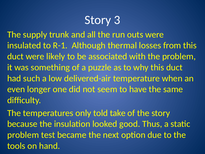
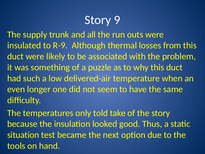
3: 3 -> 9 (117, 20)
R-1: R-1 -> R-9 (60, 45)
problem: problem -> situation (23, 135)
